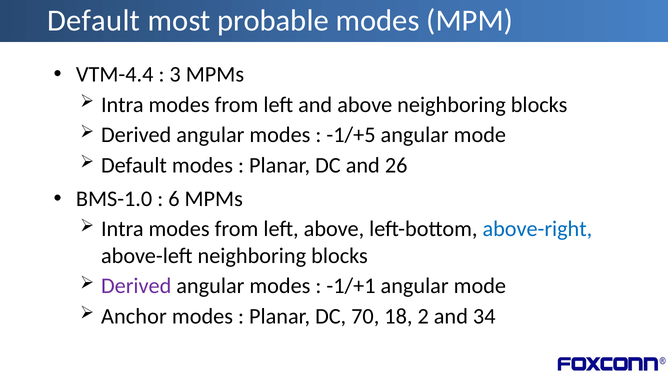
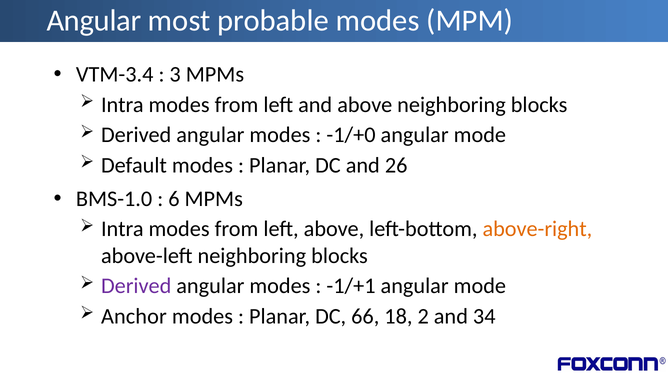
Default: Default -> Angular (94, 21)
VTM-4.4: VTM-4.4 -> VTM-3.4 (115, 74)
-1/+5: -1/+5 -> -1/+0 (351, 135)
above-right colour: blue -> orange (537, 229)
70: 70 -> 66 (365, 316)
